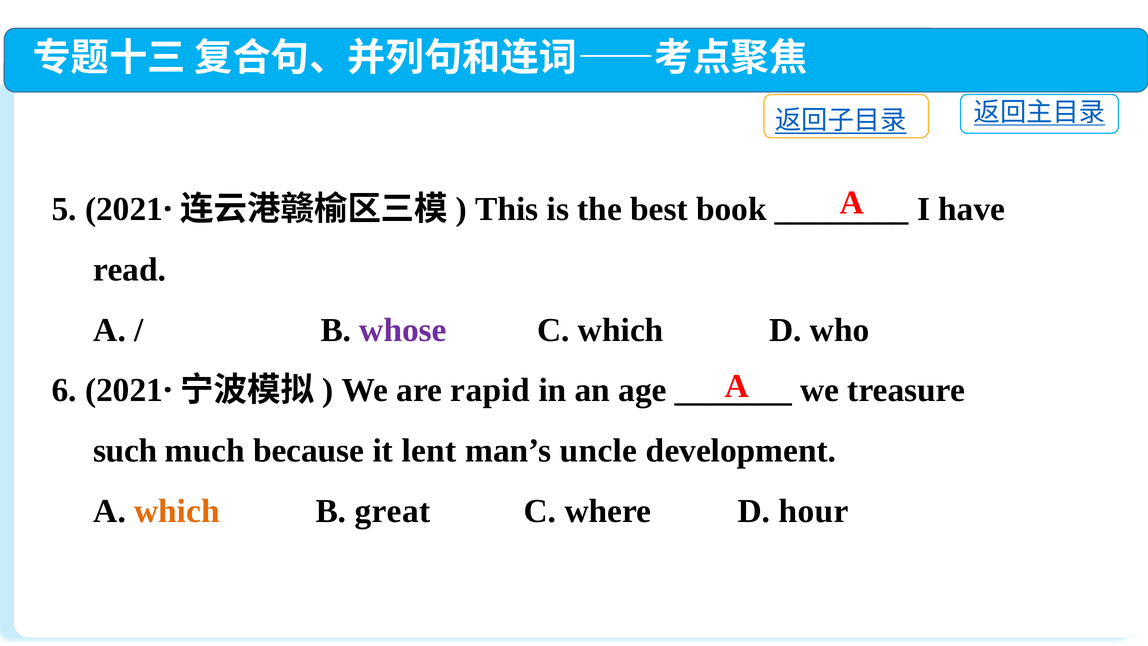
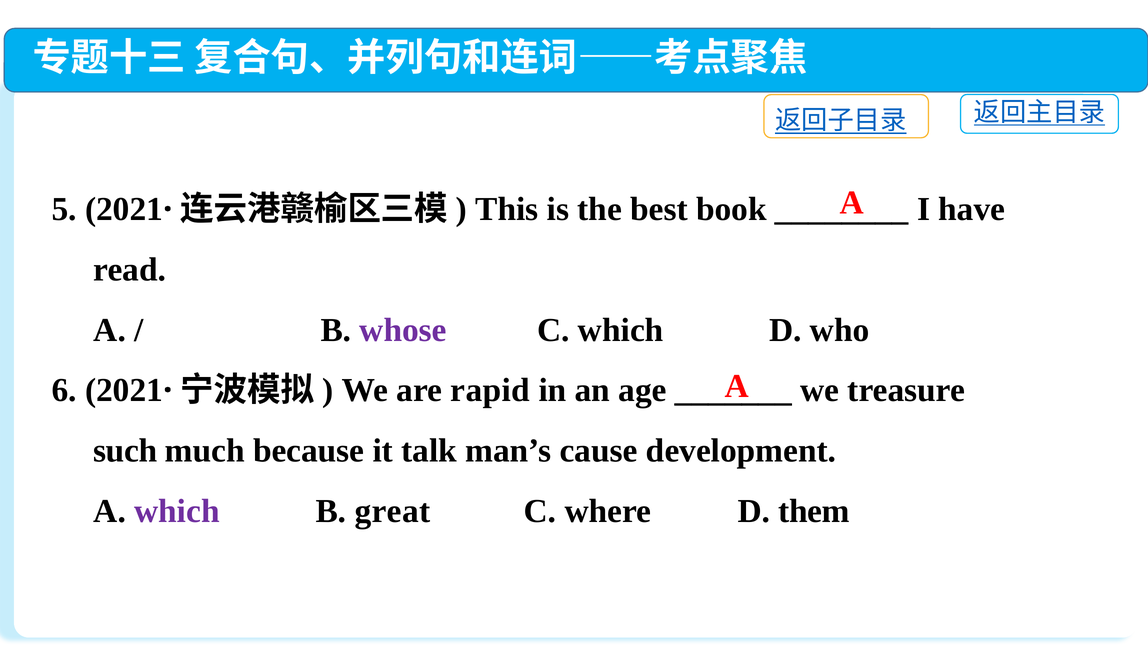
lent: lent -> talk (429, 451)
uncle: uncle -> cause (599, 451)
which colour: orange -> purple (177, 511)
hour: hour -> them (814, 511)
